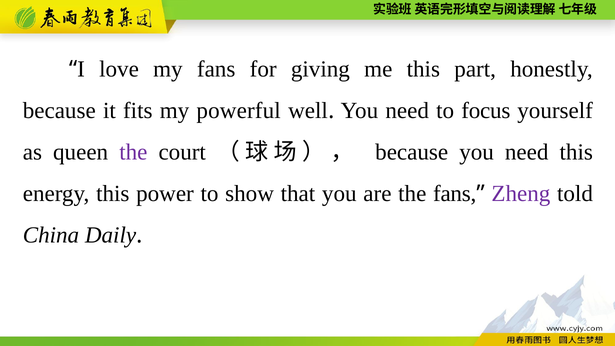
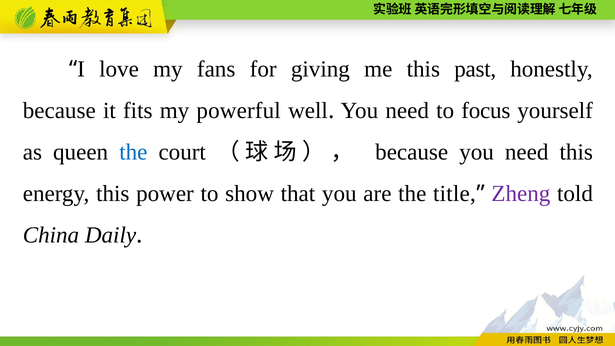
part: part -> past (475, 69)
the colour: purple -> blue (133, 152)
the fans: fans -> title (454, 194)
